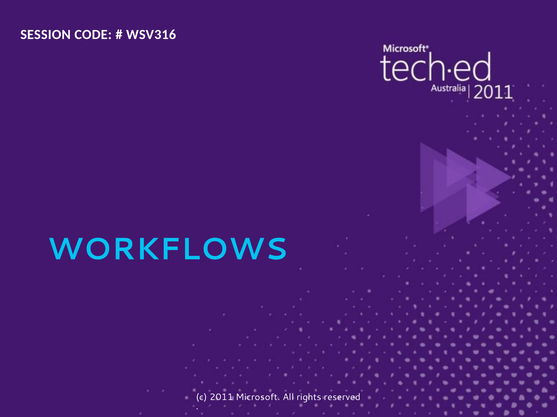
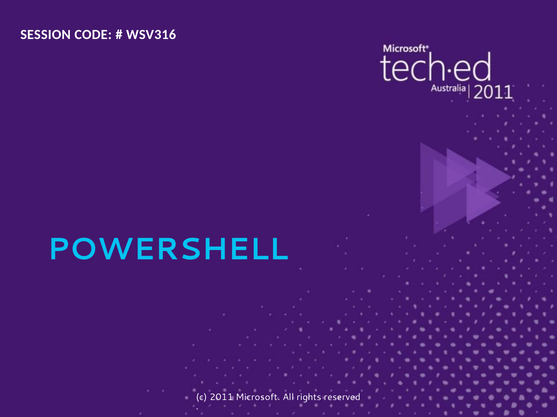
WORKFLOWS: WORKFLOWS -> POWERSHELL (168, 250)
